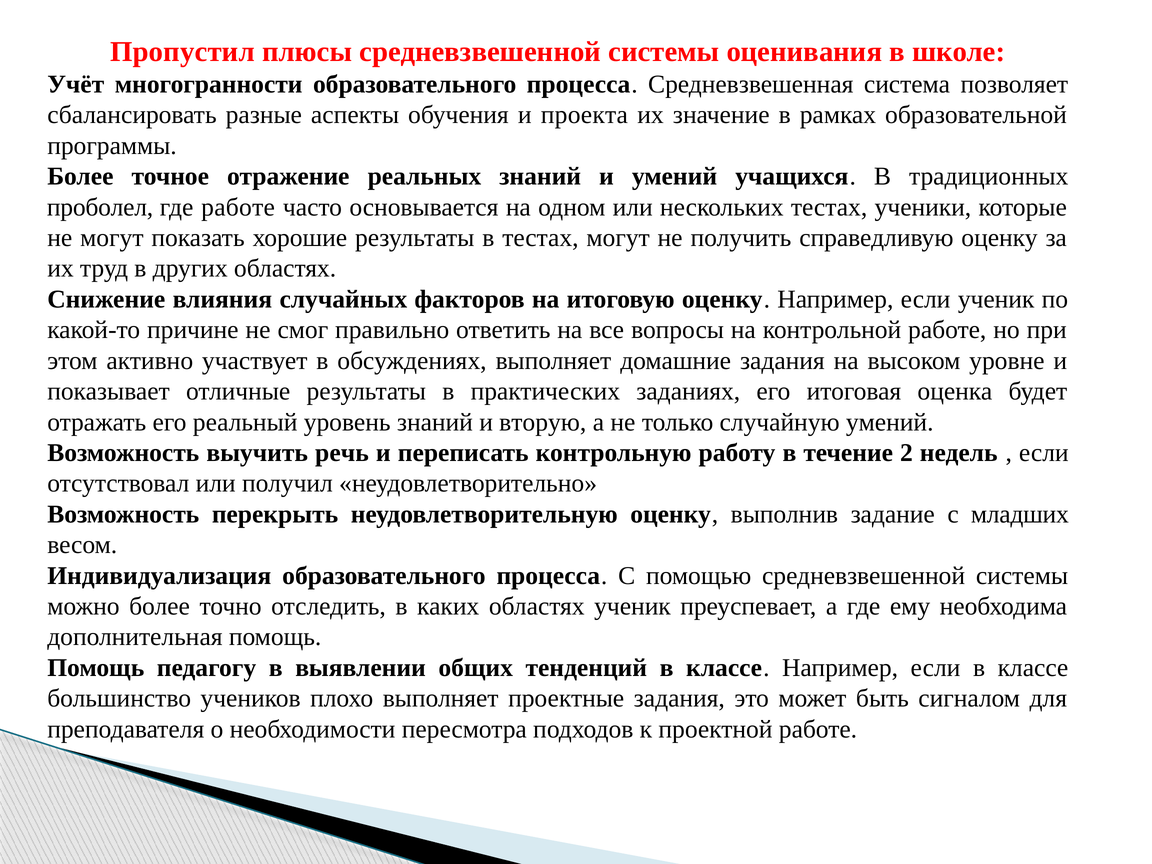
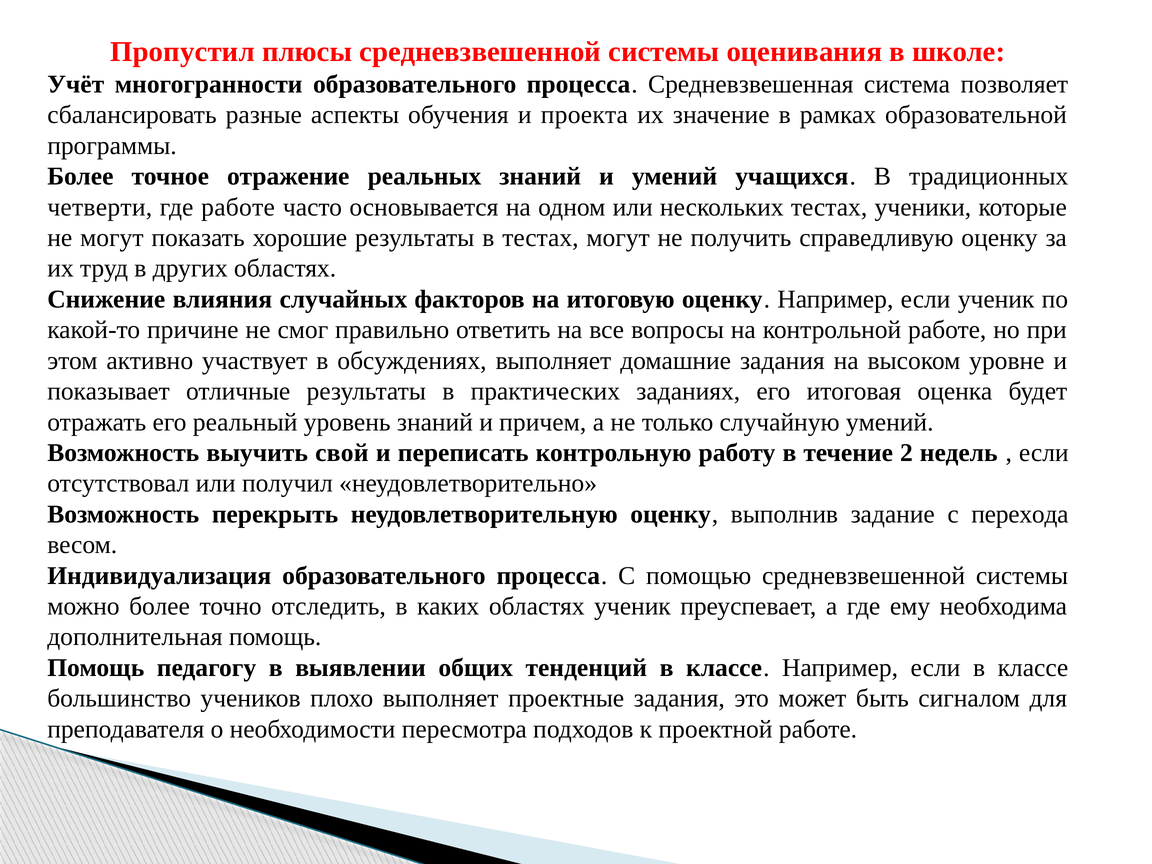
проболел: проболел -> четверти (100, 207)
вторую: вторую -> причем (543, 422)
речь: речь -> свой (342, 453)
младших: младших -> перехода (1020, 514)
